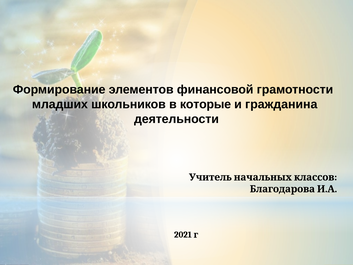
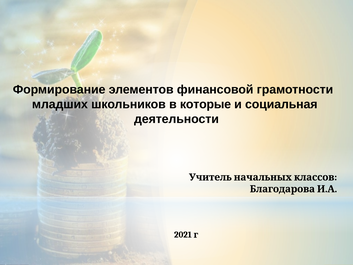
гражданина: гражданина -> социальная (281, 104)
